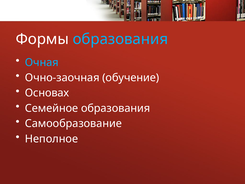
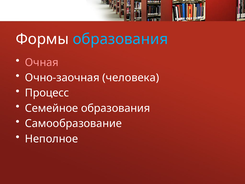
Очная colour: light blue -> pink (42, 62)
обучение: обучение -> человека (131, 78)
Основах: Основах -> Процесс (47, 93)
